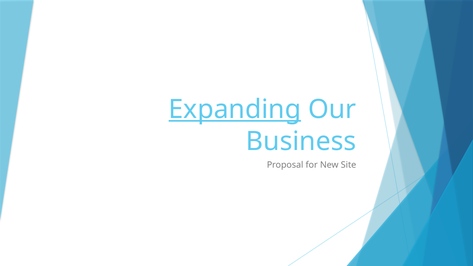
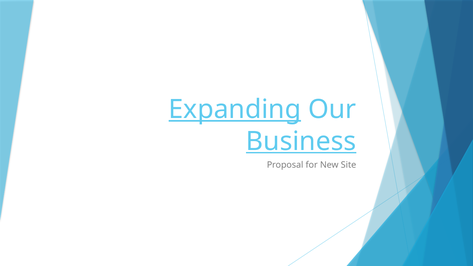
Business underline: none -> present (301, 141)
